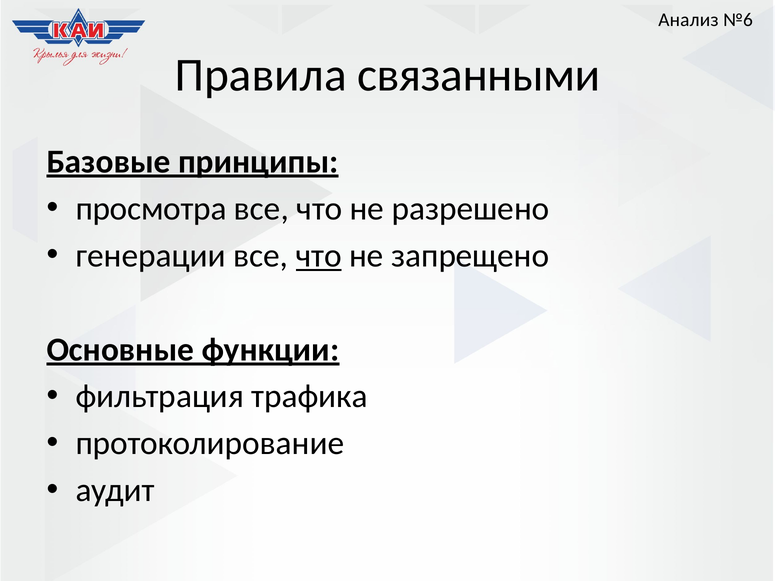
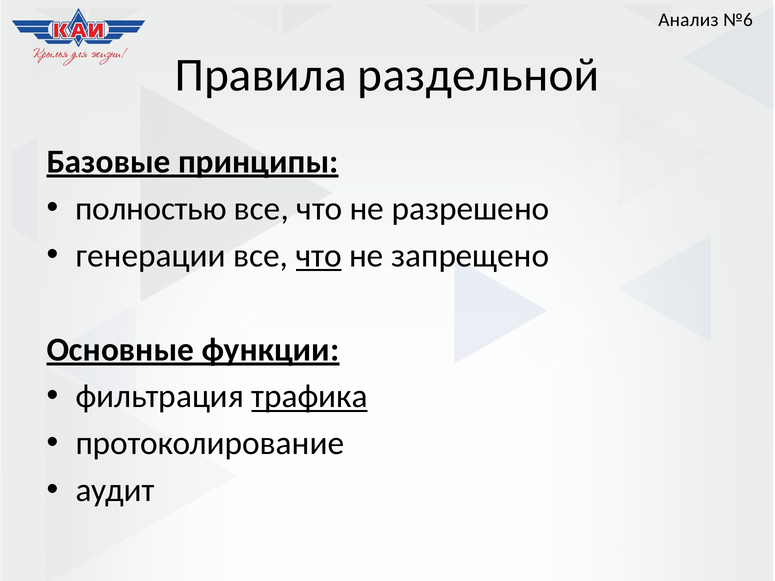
связанными: связанными -> раздельной (478, 75)
просмотра: просмотра -> полностью (151, 209)
трафика underline: none -> present (309, 397)
